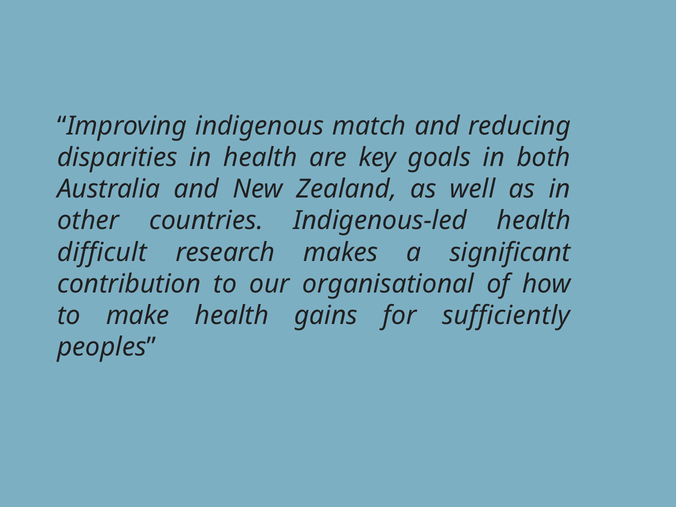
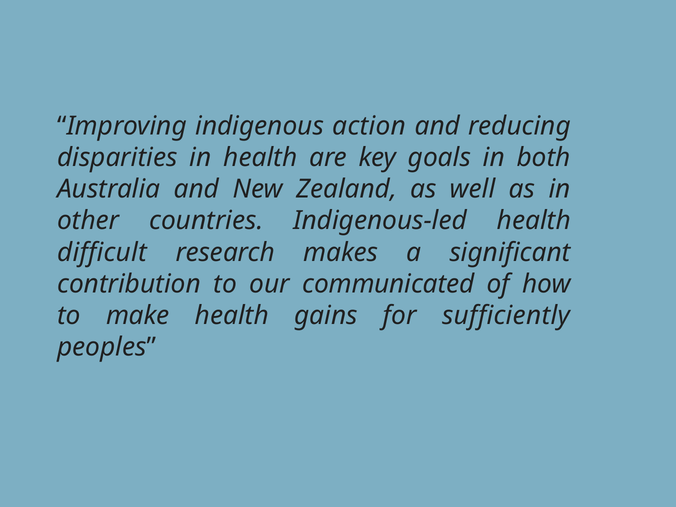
match: match -> action (369, 126)
organisational: organisational -> communicated (388, 284)
